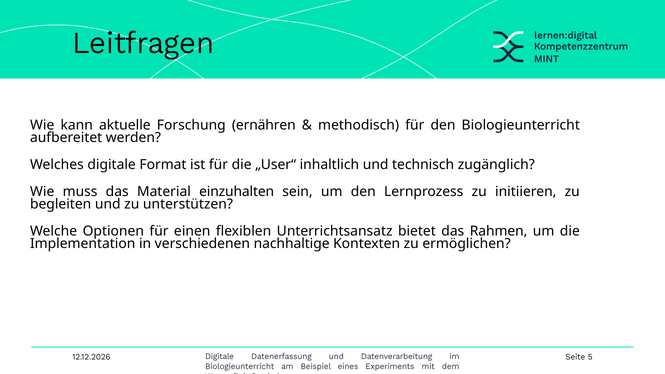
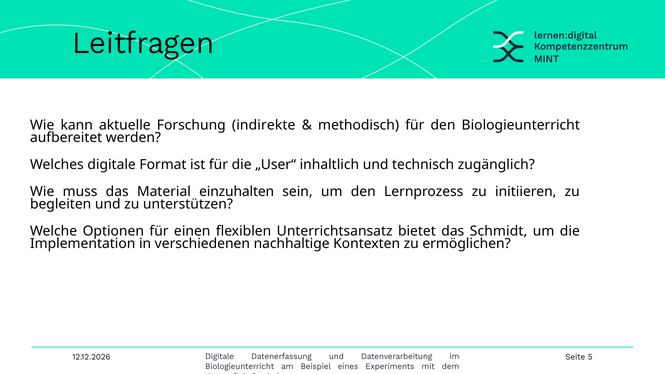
ernähren: ernähren -> indirekte (264, 125)
Rahmen: Rahmen -> Schmidt (499, 231)
